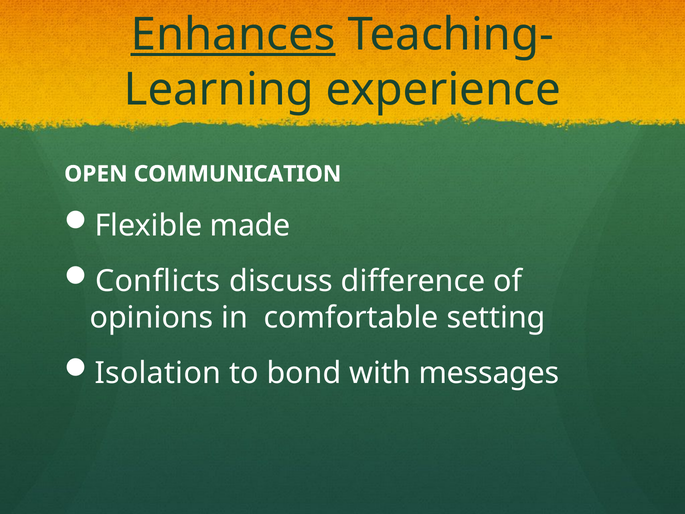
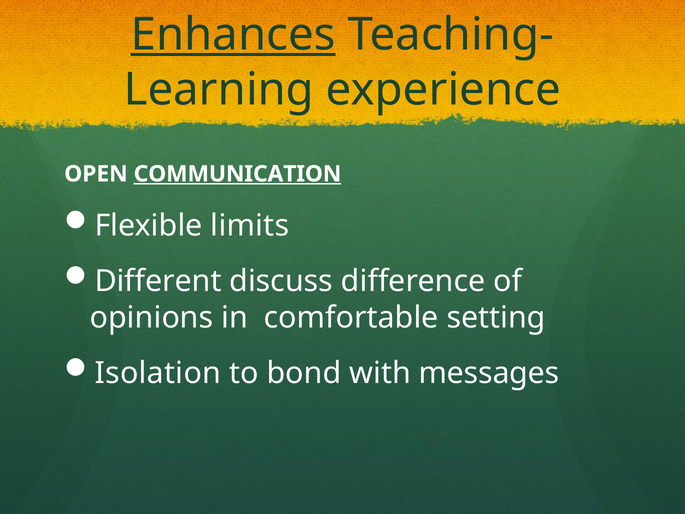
COMMUNICATION underline: none -> present (238, 174)
made: made -> limits (250, 225)
Conflicts: Conflicts -> Different (158, 281)
